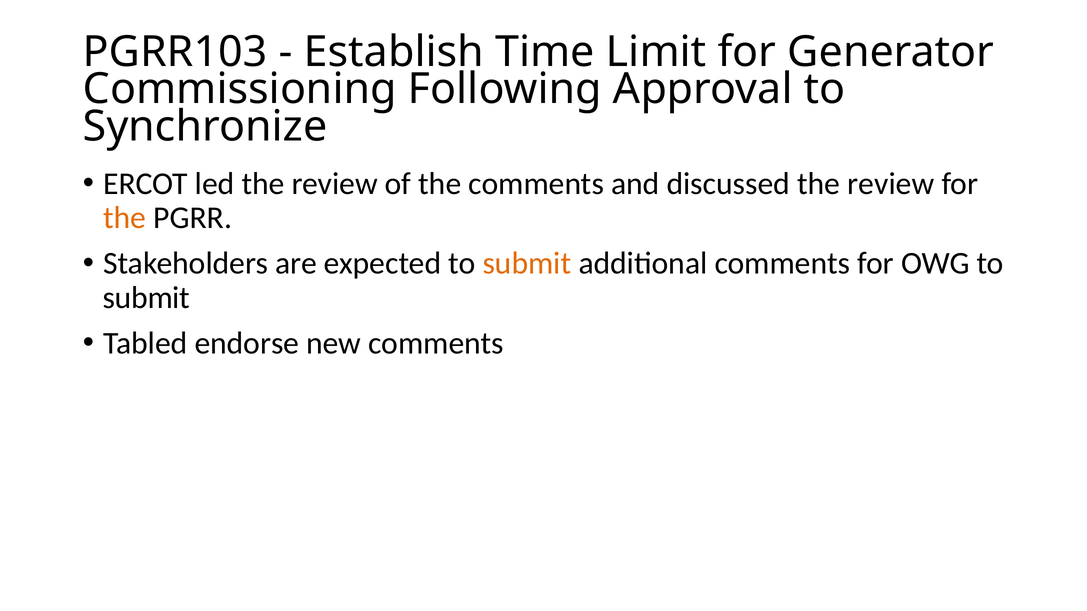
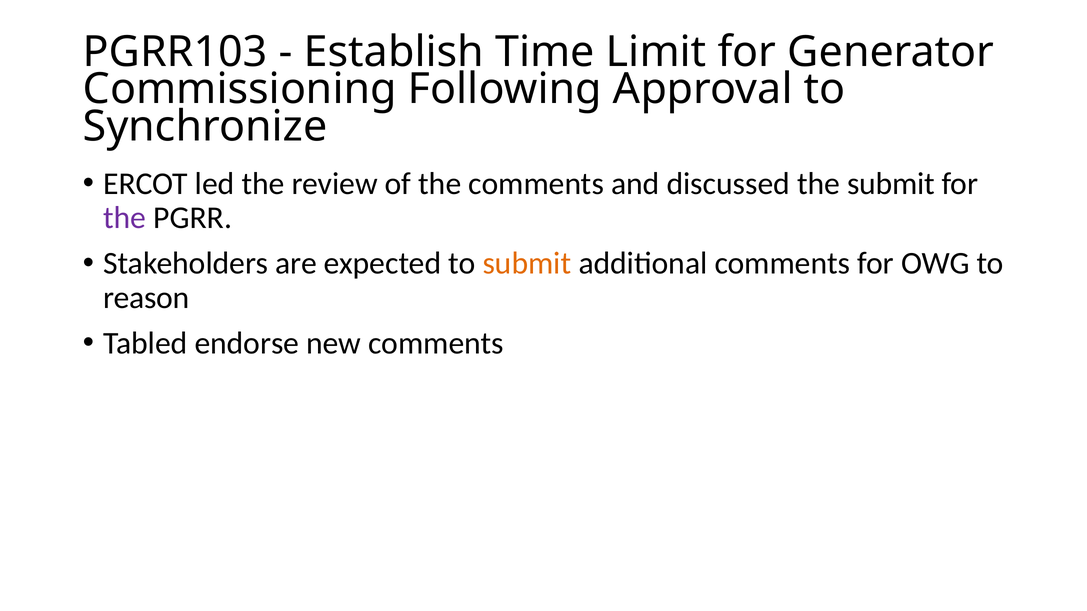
discussed the review: review -> submit (891, 184)
the colour: orange -> purple (125, 218)
submit: submit -> reason (146, 298)
